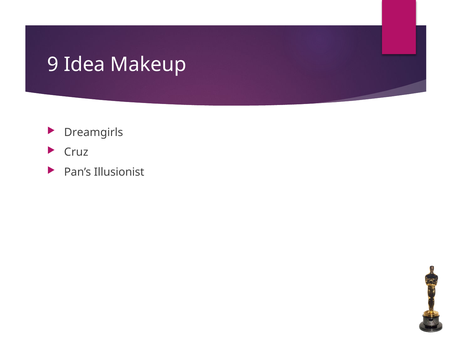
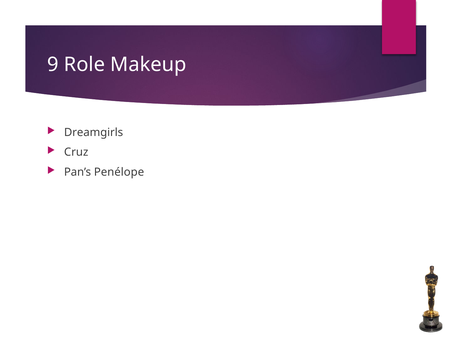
Idea: Idea -> Role (84, 65)
Illusionist: Illusionist -> Penélope (119, 172)
